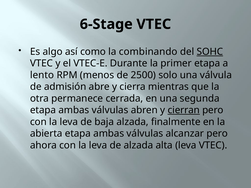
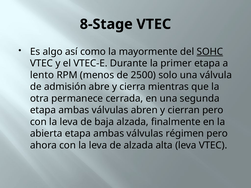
6-Stage: 6-Stage -> 8-Stage (106, 24)
combinando: combinando -> mayormente (148, 52)
cierran underline: present -> none (184, 110)
alcanzar: alcanzar -> régimen (185, 134)
